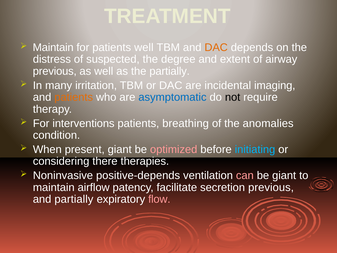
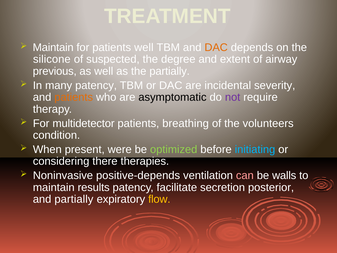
distress: distress -> silicone (52, 59)
many irritation: irritation -> patency (96, 85)
imaging: imaging -> severity (275, 85)
asymptomatic colour: blue -> black (172, 97)
not colour: black -> purple (233, 97)
interventions: interventions -> multidetector (84, 123)
anomalies: anomalies -> volunteers (268, 123)
present giant: giant -> were (120, 149)
optimized colour: pink -> light green (174, 149)
be giant: giant -> walls (284, 175)
airflow: airflow -> results (94, 187)
secretion previous: previous -> posterior (271, 187)
flow colour: pink -> yellow (159, 199)
